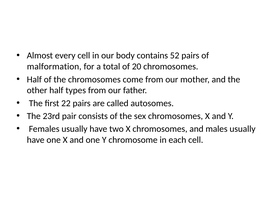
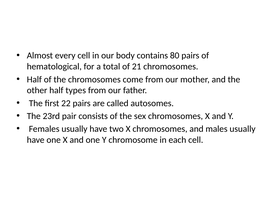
52: 52 -> 80 (175, 56)
malformation: malformation -> hematological (54, 67)
20: 20 -> 21 (137, 67)
